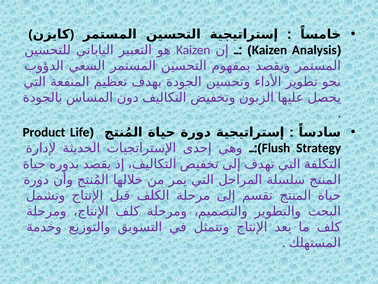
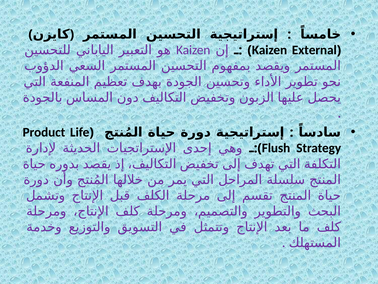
Analysis: Analysis -> External (314, 50)
